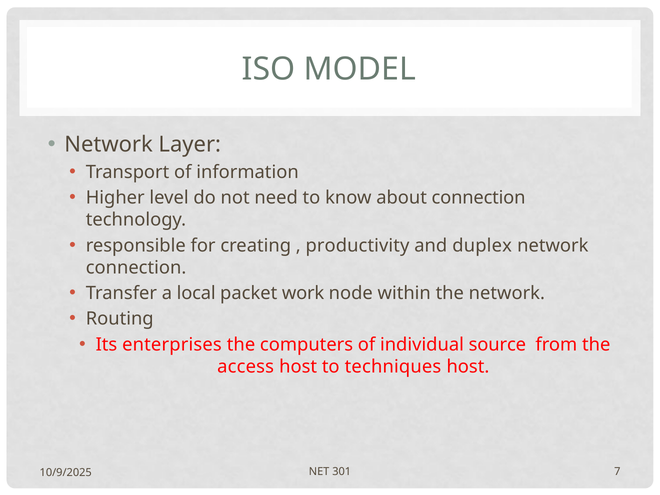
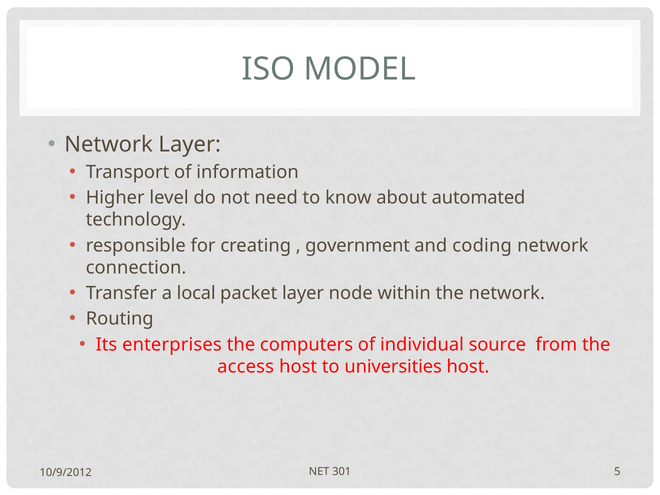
about connection: connection -> automated (479, 198)
productivity: productivity -> government (358, 245)
duplex: duplex -> coding (482, 245)
packet work: work -> layer (303, 293)
techniques: techniques -> universities (393, 367)
7: 7 -> 5 (617, 472)
10/9/2025: 10/9/2025 -> 10/9/2012 (66, 473)
